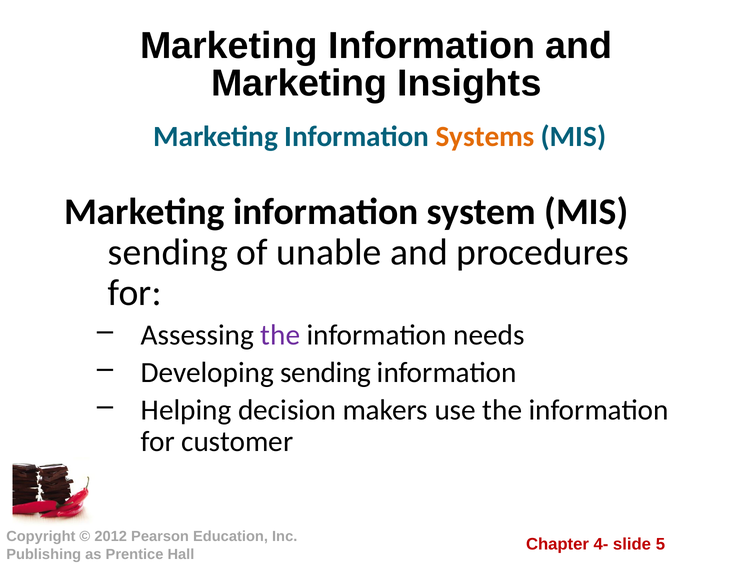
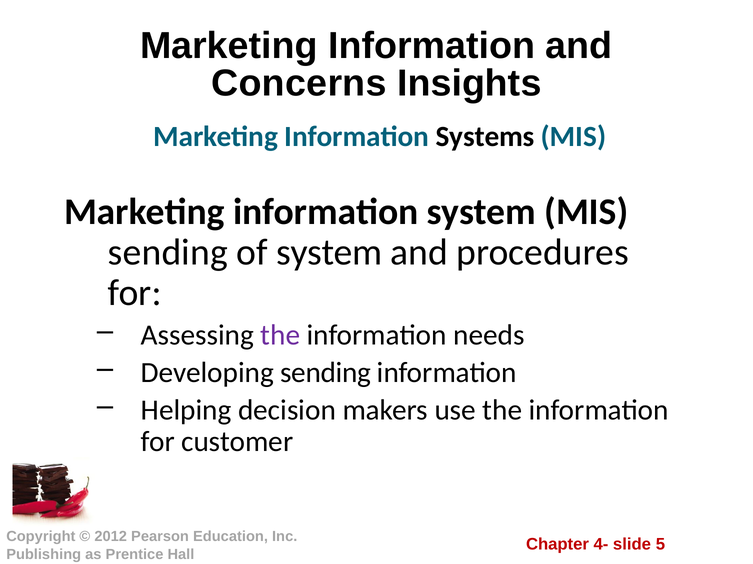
Marketing: Marketing -> Concerns (299, 84)
Systems colour: orange -> black (485, 137)
of unable: unable -> system (329, 253)
